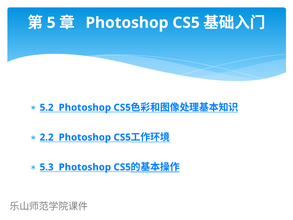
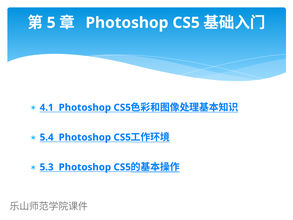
5.2: 5.2 -> 4.1 (47, 107)
2.2: 2.2 -> 5.4 (47, 137)
